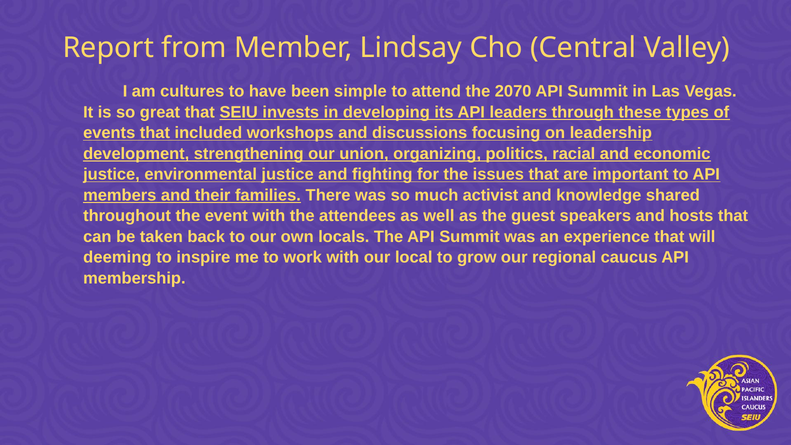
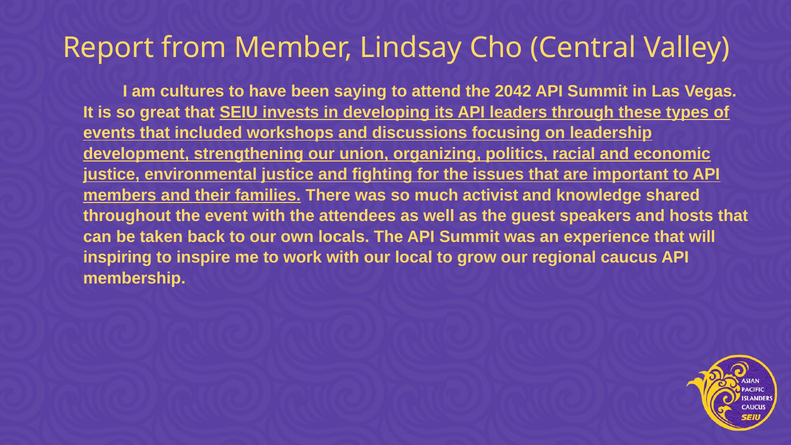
simple: simple -> saying (360, 91)
2070: 2070 -> 2042 (513, 91)
deeming: deeming -> inspiring (118, 257)
